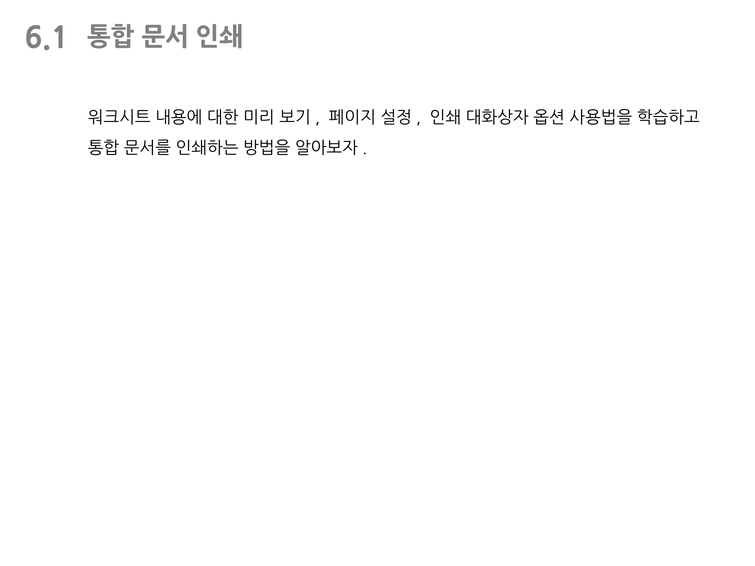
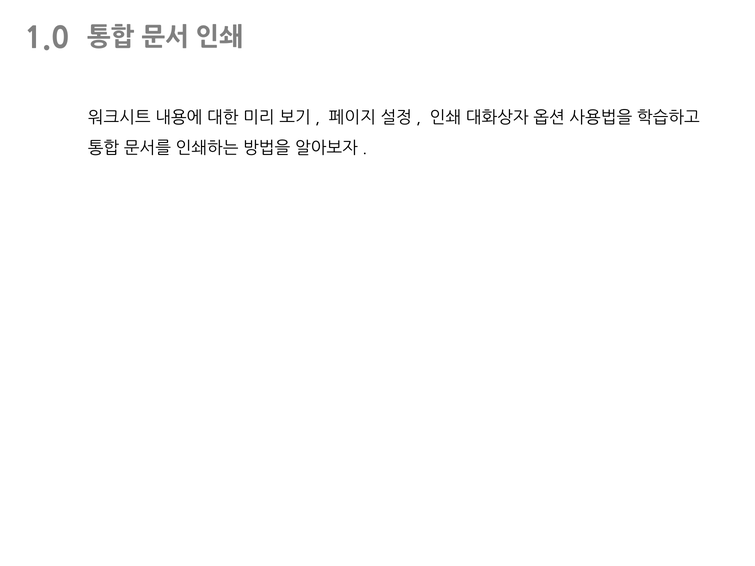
6.1: 6.1 -> 1.0 (47, 38)
